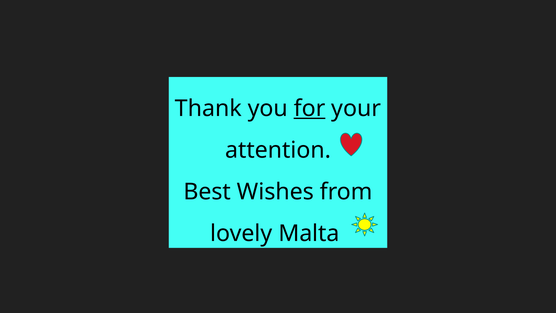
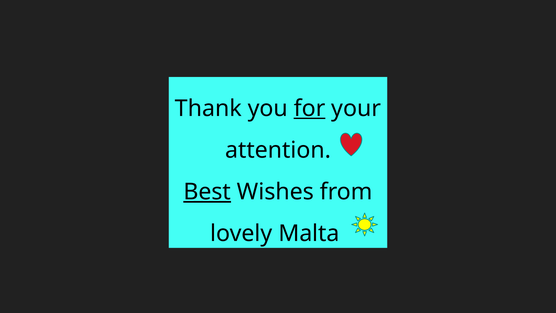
Best underline: none -> present (207, 192)
